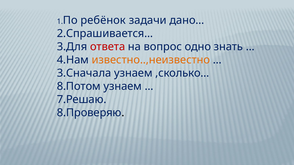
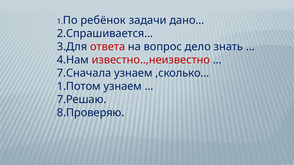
одно: одно -> дело (198, 47)
известно..,неизвестно colour: orange -> red (151, 60)
3.Сначала: 3.Сначала -> 7.Сначала (84, 73)
8.Потом: 8.Потом -> 1.Потом (79, 86)
